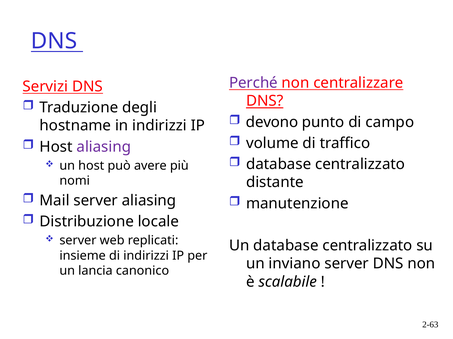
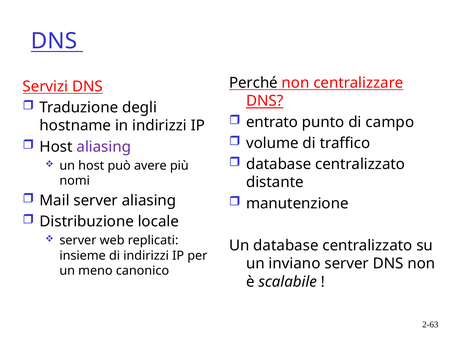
Perché colour: purple -> black (253, 83)
devono: devono -> entrato (272, 122)
lancia: lancia -> meno (95, 271)
